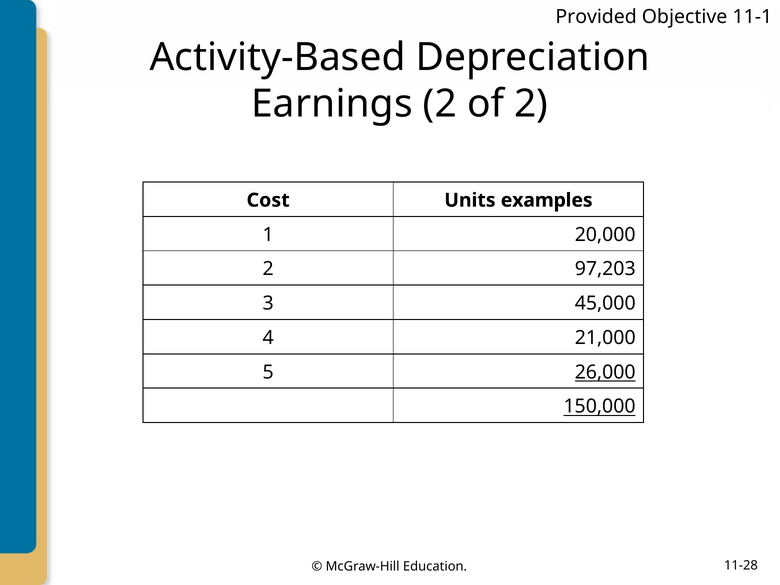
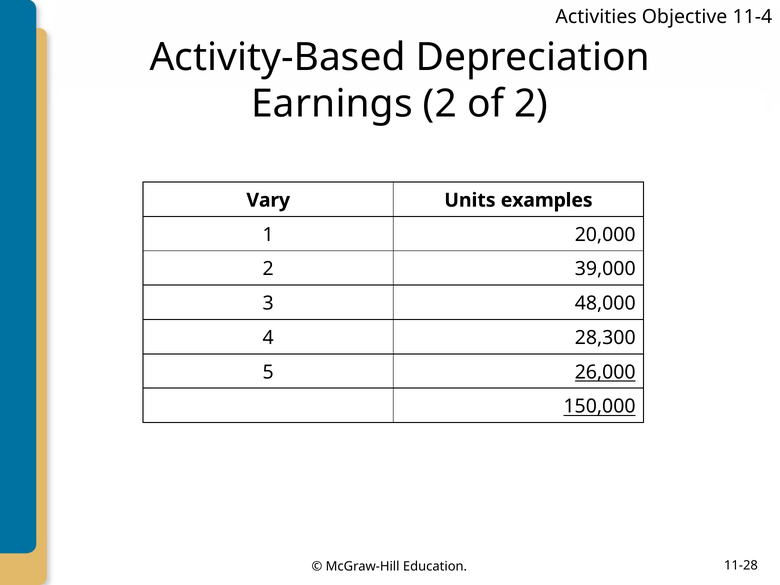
Provided: Provided -> Activities (596, 17)
11-1: 11-1 -> 11-4 (752, 17)
Cost: Cost -> Vary (268, 200)
97,203: 97,203 -> 39,000 (605, 269)
45,000: 45,000 -> 48,000 (605, 303)
21,000: 21,000 -> 28,300 (605, 338)
